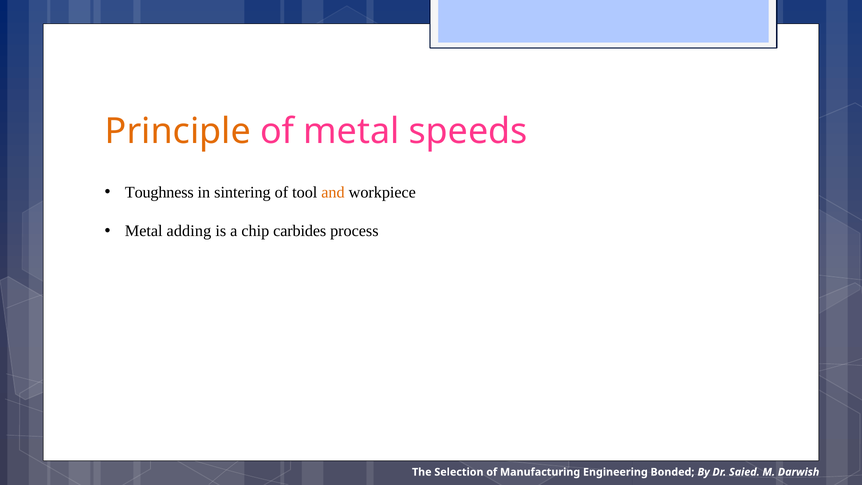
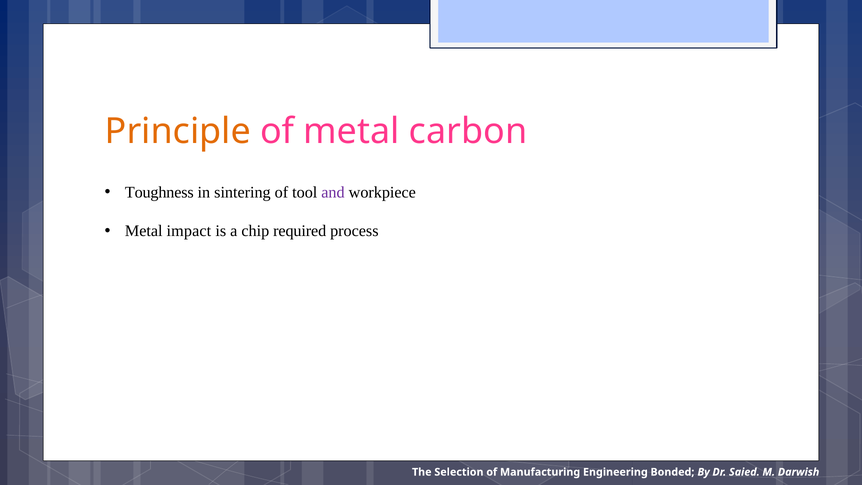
speeds: speeds -> carbon (468, 131)
and colour: orange -> purple (333, 192)
adding: adding -> impact (189, 231)
carbides: carbides -> required (300, 231)
